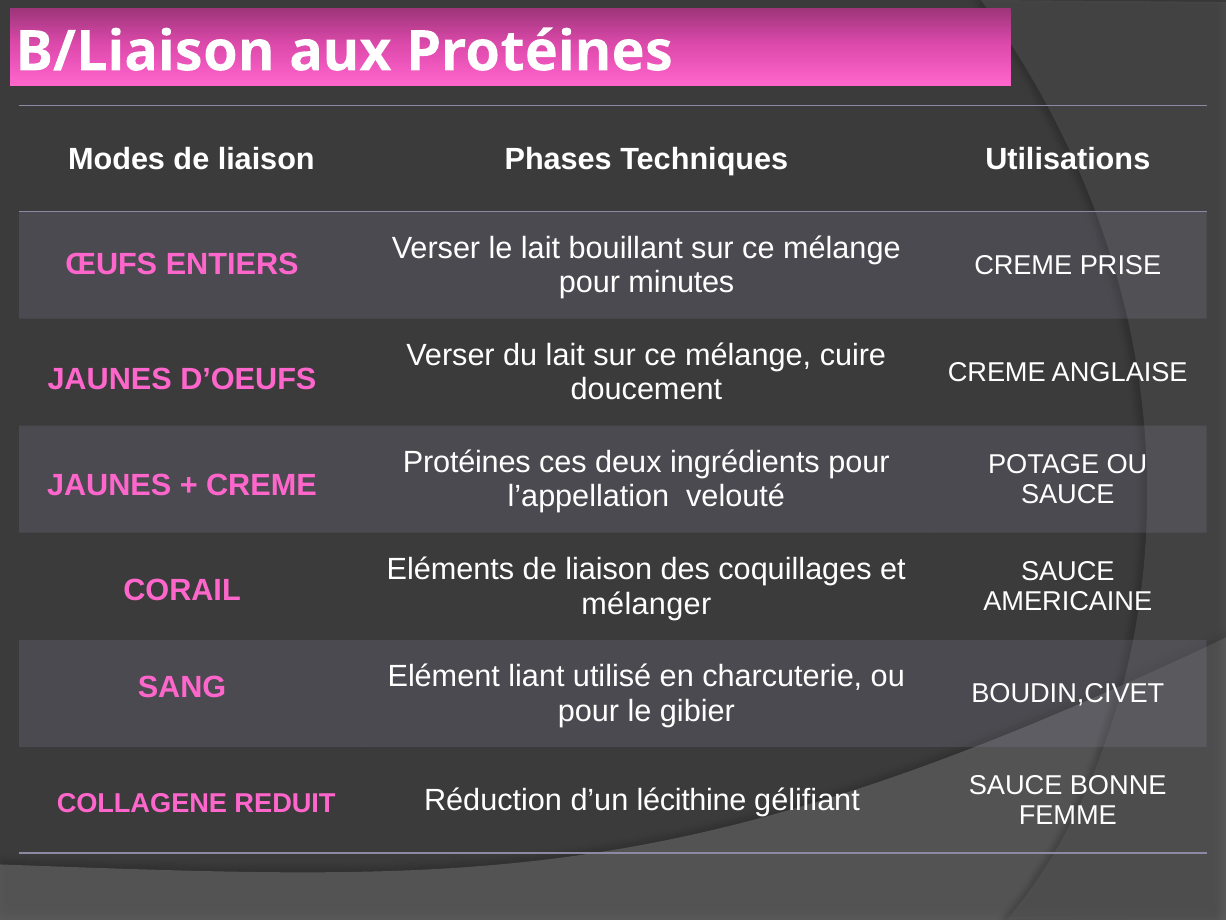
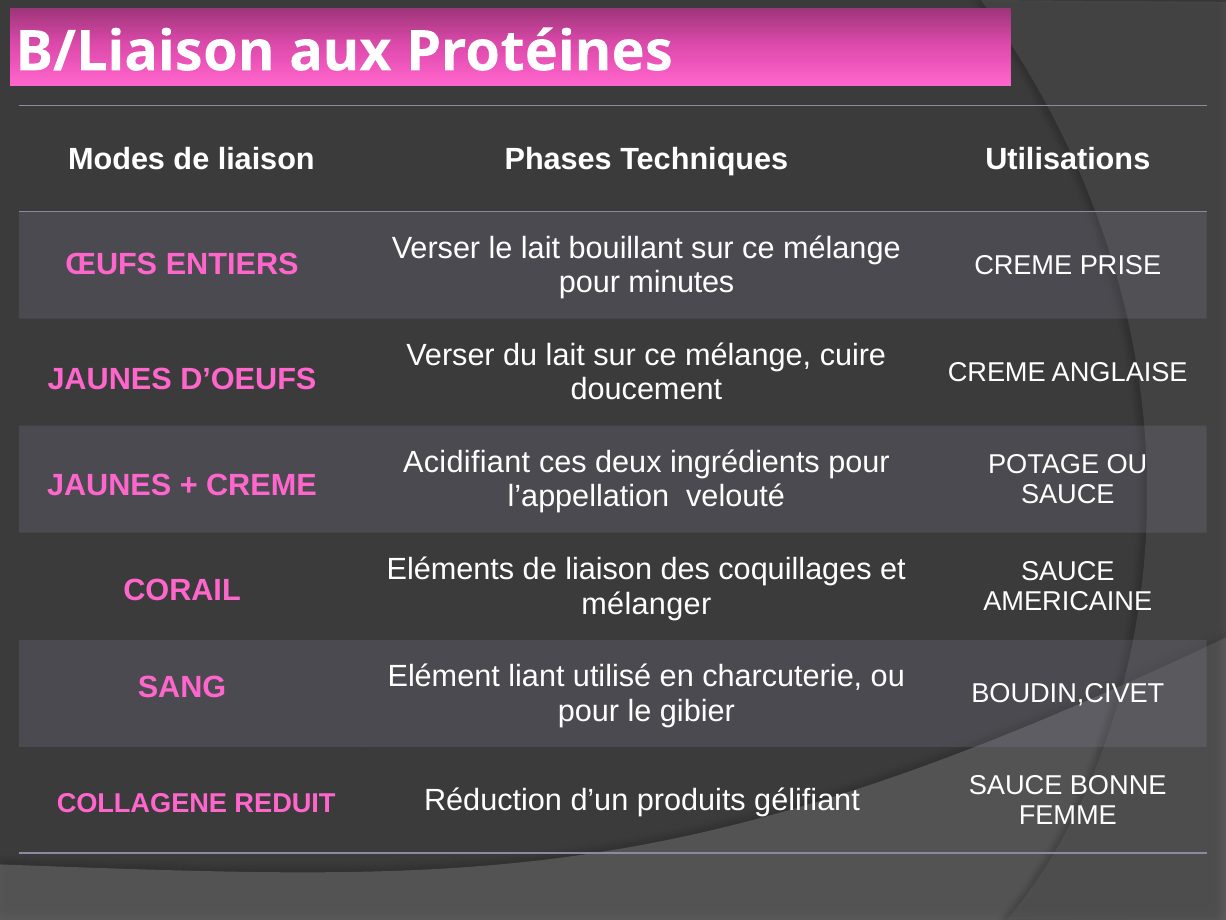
Protéines: Protéines -> Acidifiant (467, 462)
lécithine: lécithine -> produits (691, 800)
